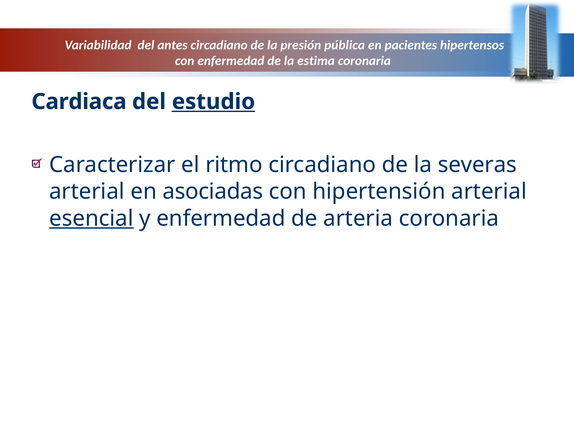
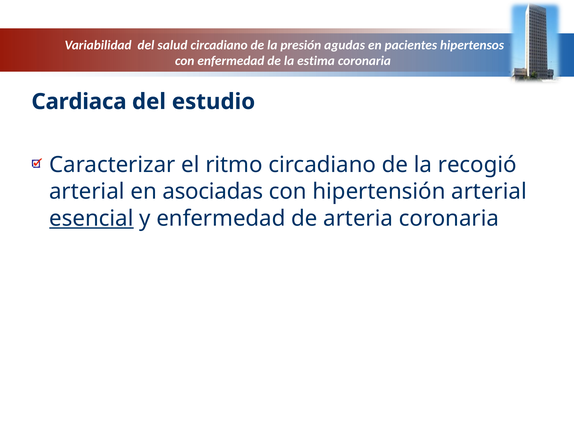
antes: antes -> salud (172, 45)
pública: pública -> agudas (345, 45)
estudio underline: present -> none (213, 102)
severas: severas -> recogió (477, 165)
